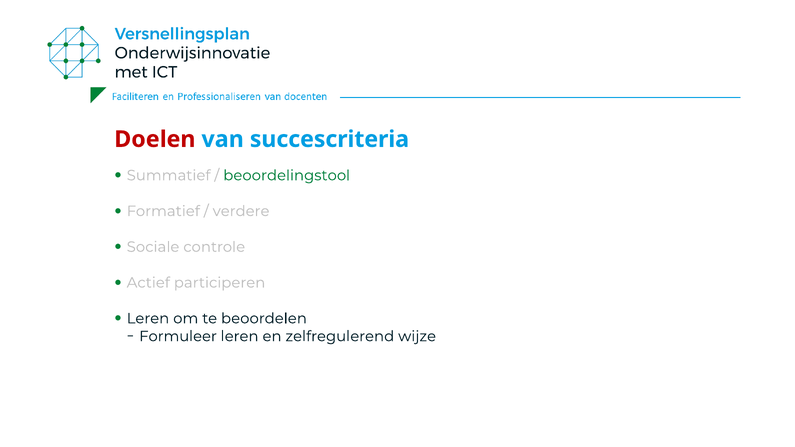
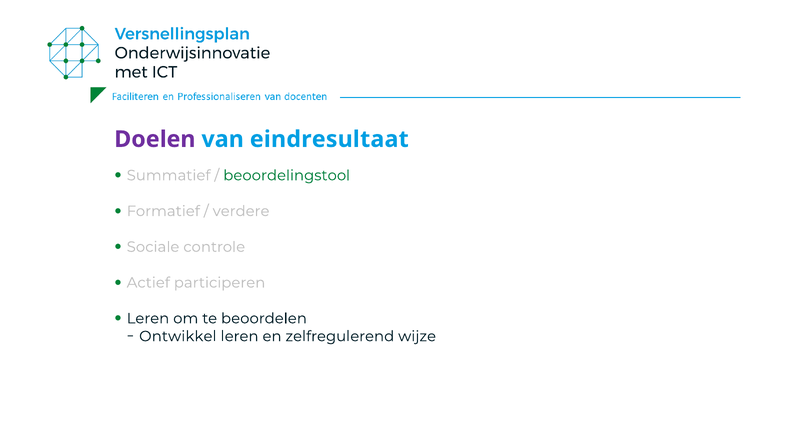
Doelen colour: red -> purple (155, 139)
succescriteria: succescriteria -> eindresultaat (329, 139)
Formuleer: Formuleer -> Ontwikkel (178, 336)
